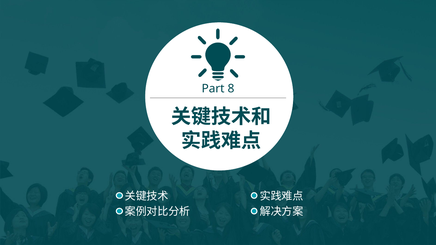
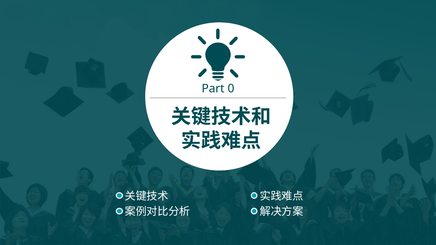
8: 8 -> 0 (231, 89)
